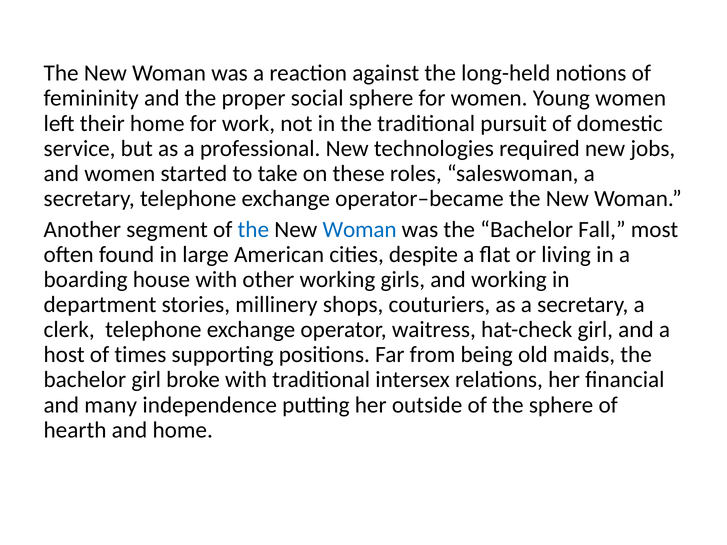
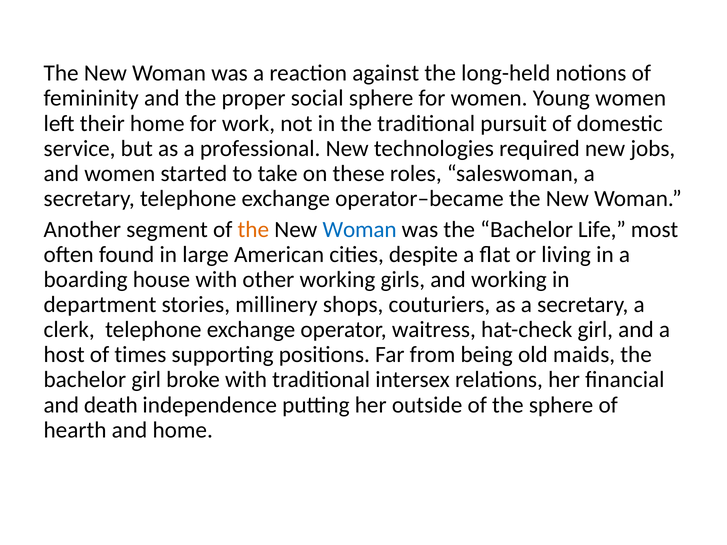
the colour: blue -> orange (253, 230)
Fall: Fall -> Life (602, 230)
many: many -> death (111, 405)
